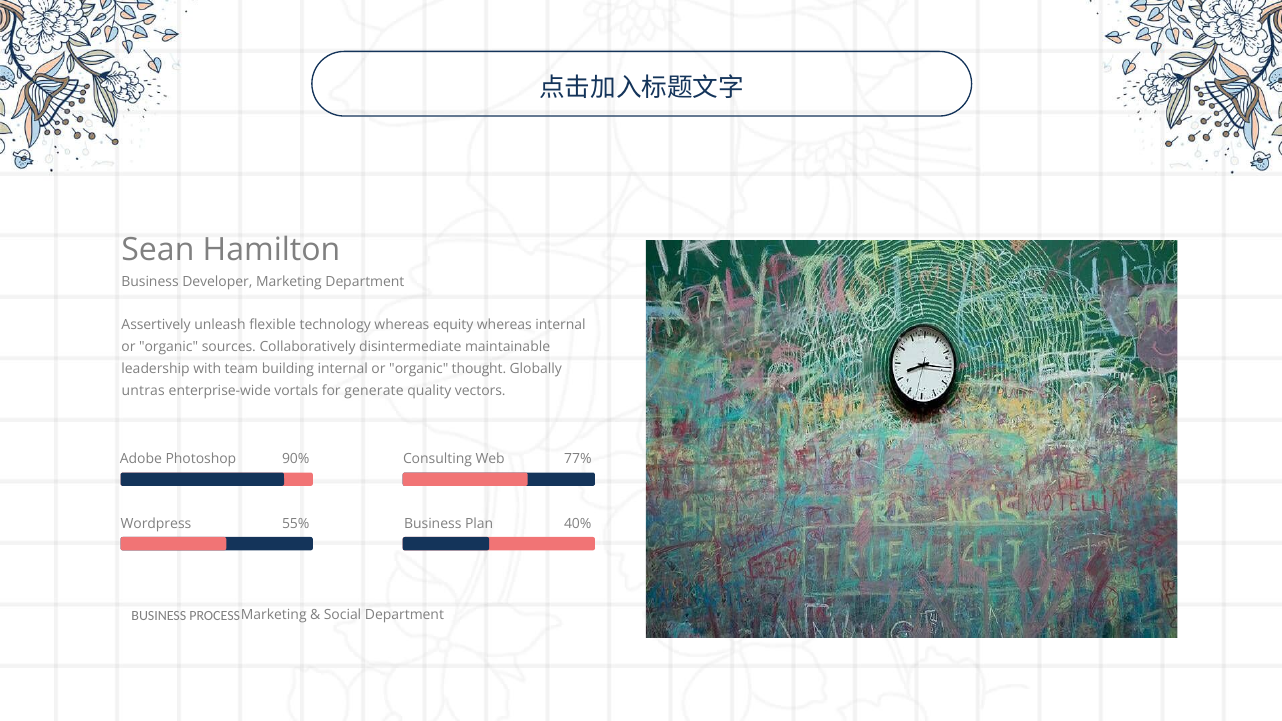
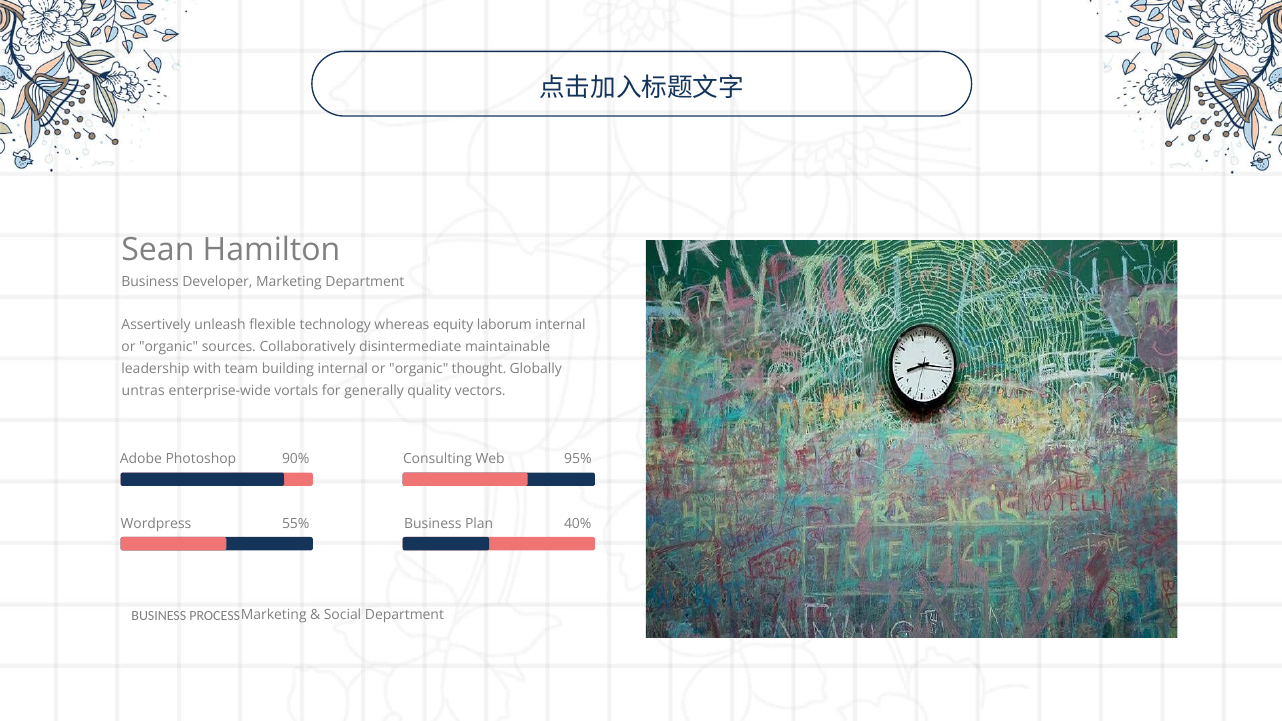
equity whereas: whereas -> laborum (504, 325)
generate: generate -> generally (374, 391)
77%: 77% -> 95% (578, 459)
